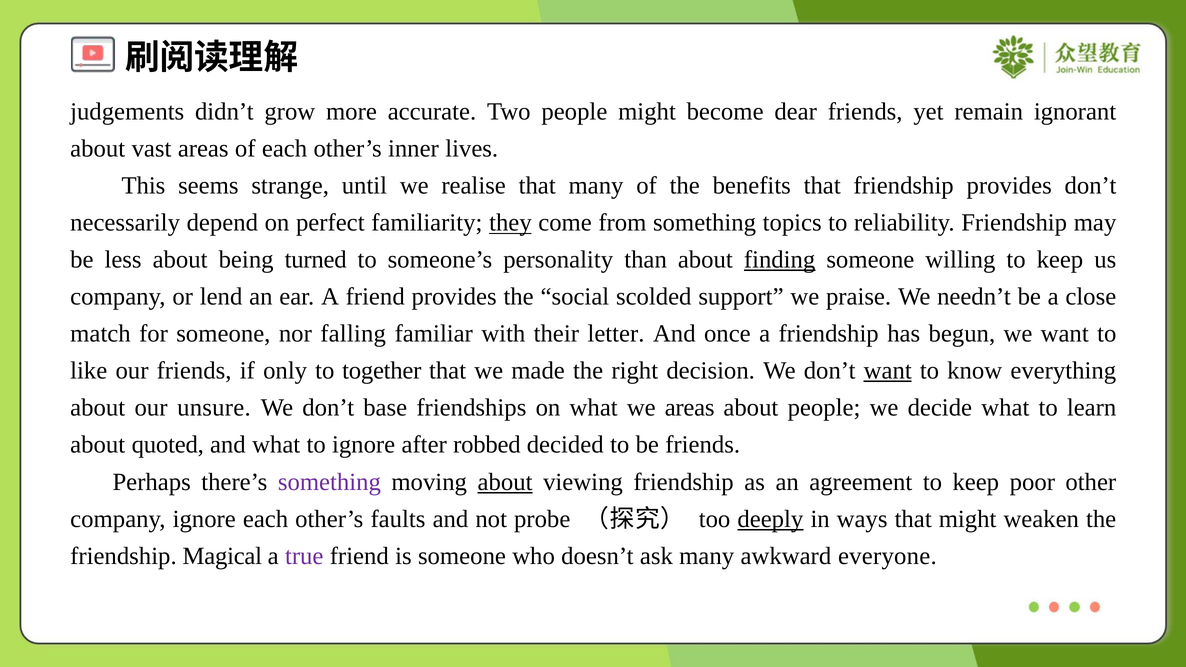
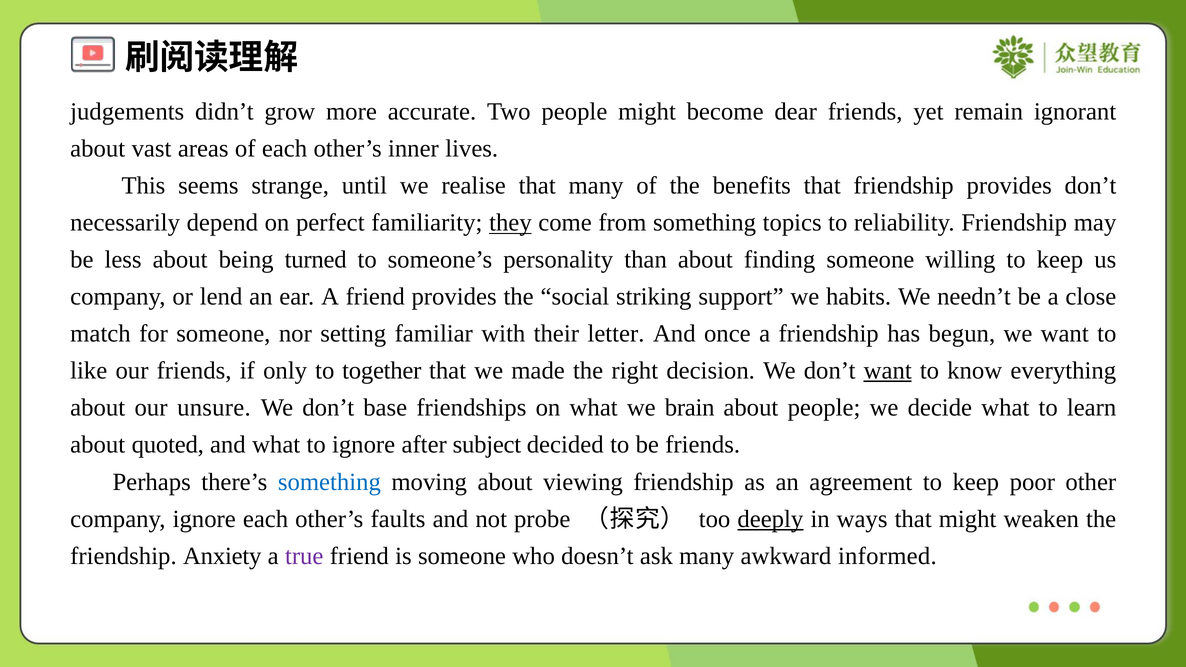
finding underline: present -> none (780, 260)
scolded: scolded -> striking (654, 297)
praise: praise -> habits (859, 297)
falling: falling -> setting (353, 334)
we areas: areas -> brain (690, 408)
robbed: robbed -> subject (487, 445)
something colour: purple -> blue (329, 482)
about underline: present -> none (505, 482)
Magical: Magical -> Anxiety (222, 556)
everyone: everyone -> informed (887, 556)
